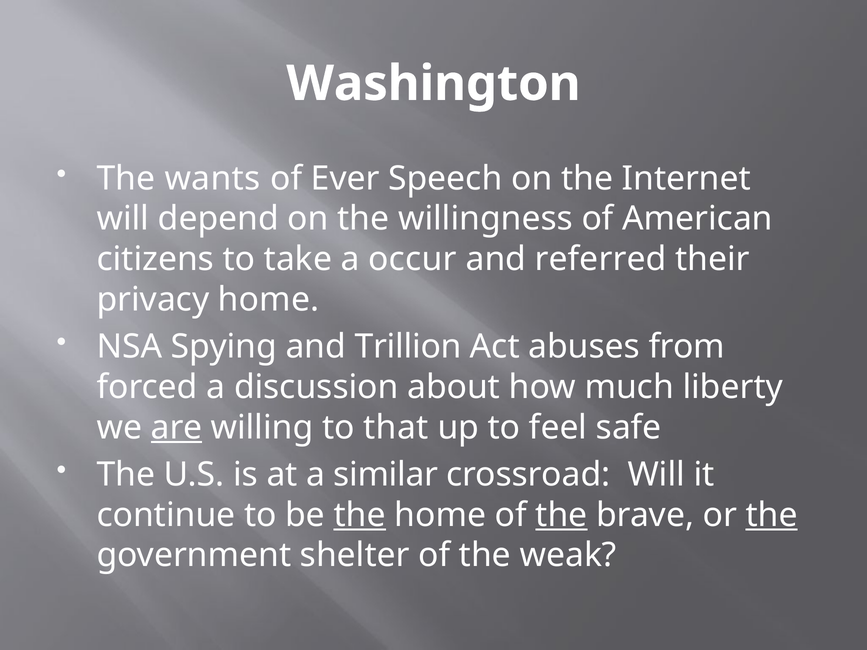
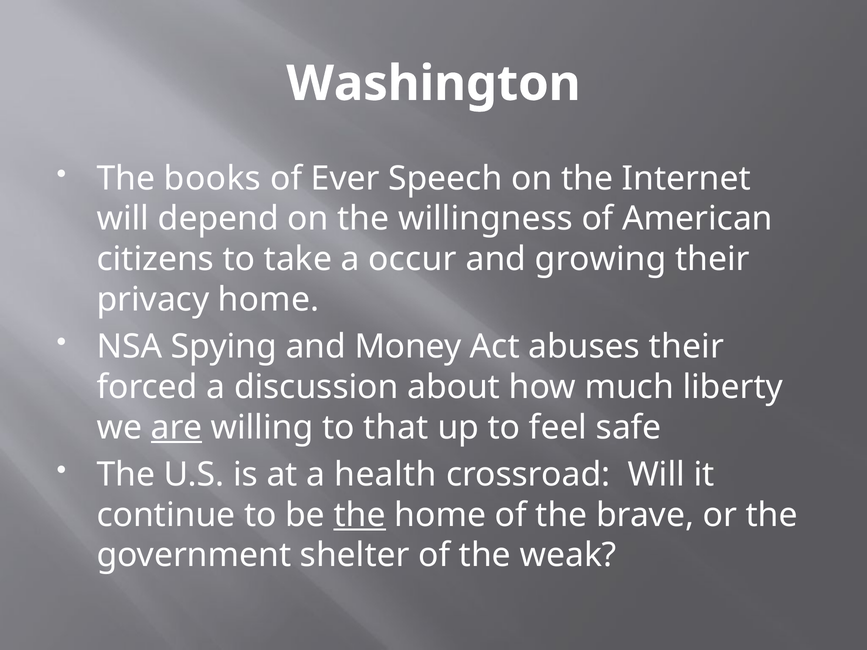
wants: wants -> books (213, 179)
referred: referred -> growing (601, 259)
Trillion: Trillion -> Money (408, 347)
abuses from: from -> their (687, 347)
similar: similar -> health (385, 475)
the underline: present -> none (561, 515)
the underline: present -> none (772, 515)
